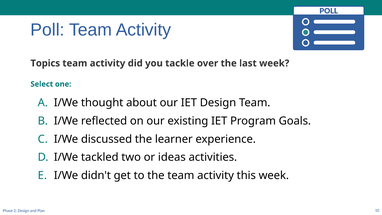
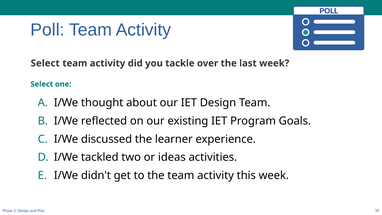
Topics: Topics -> Select (45, 63)
